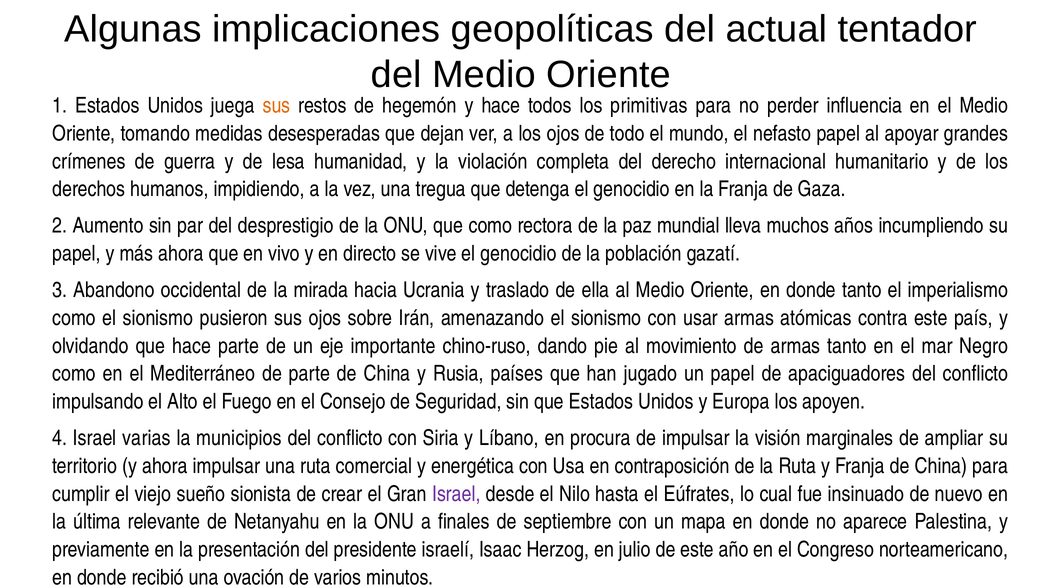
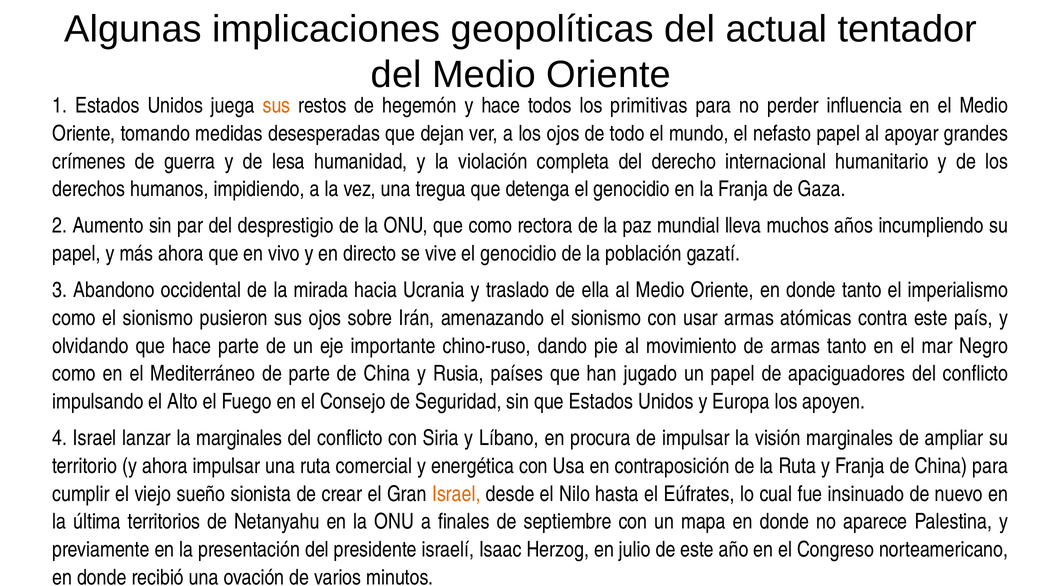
varias: varias -> lanzar (147, 438)
la municipios: municipios -> marginales (239, 438)
Israel colour: purple -> orange (456, 494)
relevante: relevante -> territorios (164, 522)
